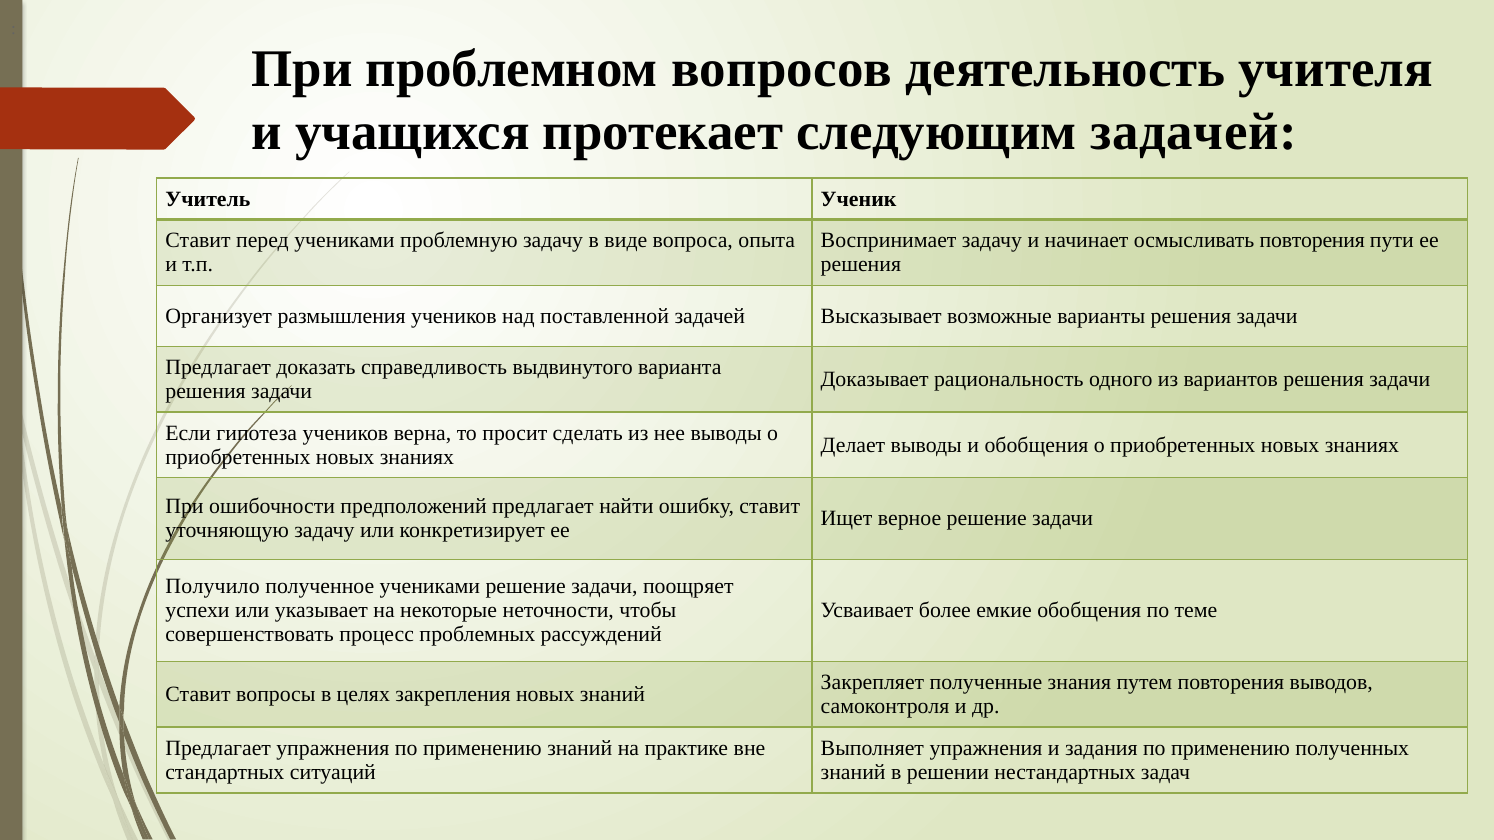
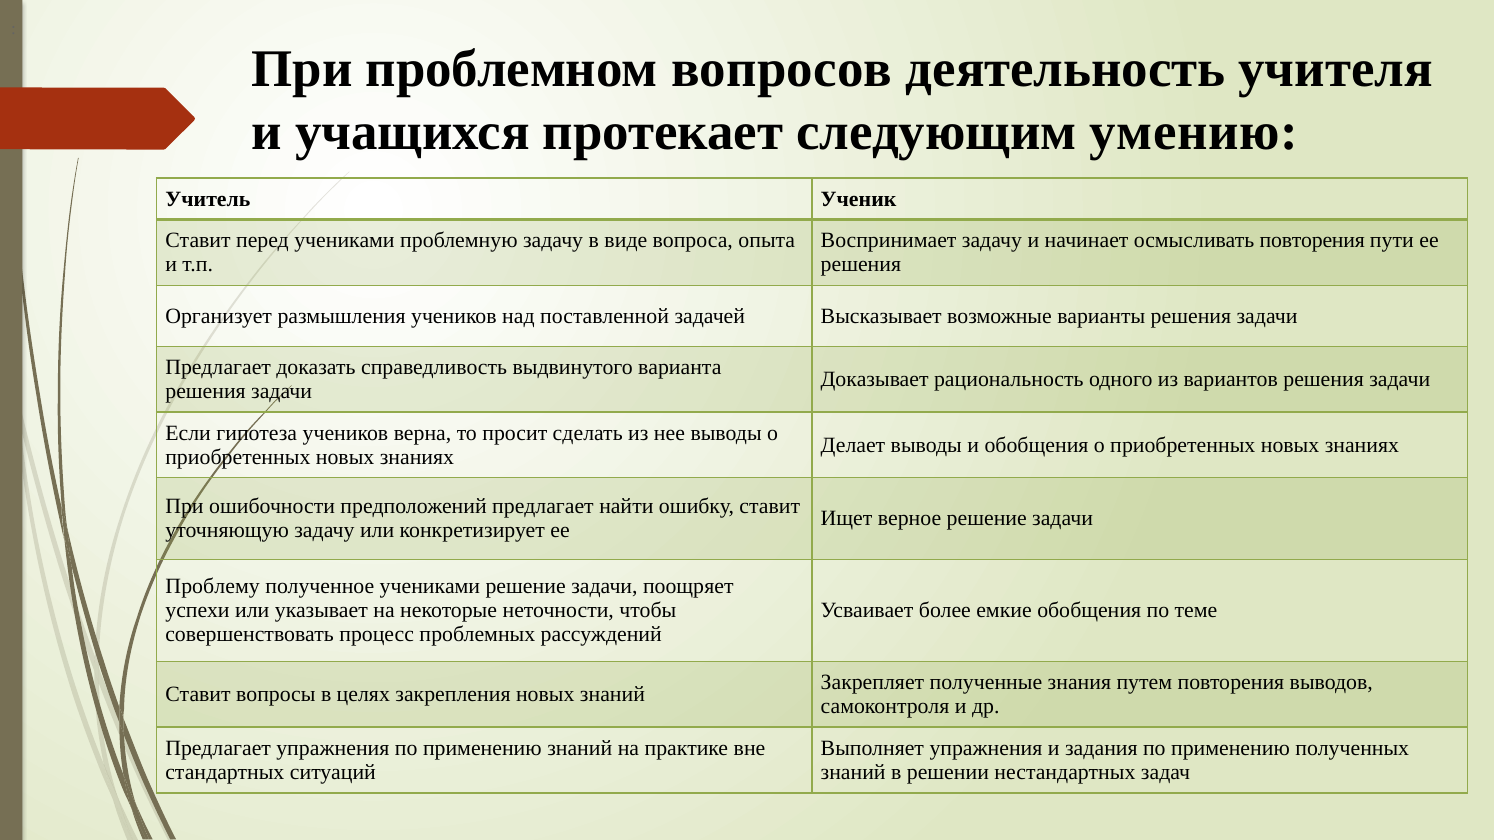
следующим задачей: задачей -> умению (1194, 133)
Получило: Получило -> Проблему (213, 587)
